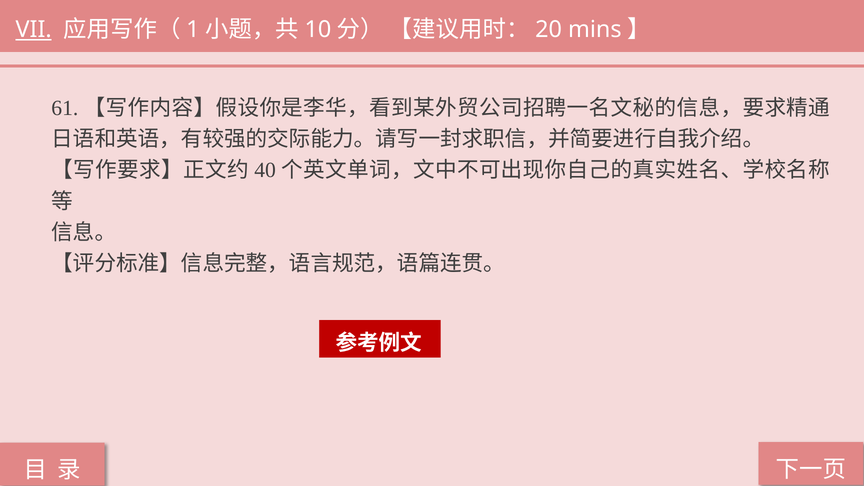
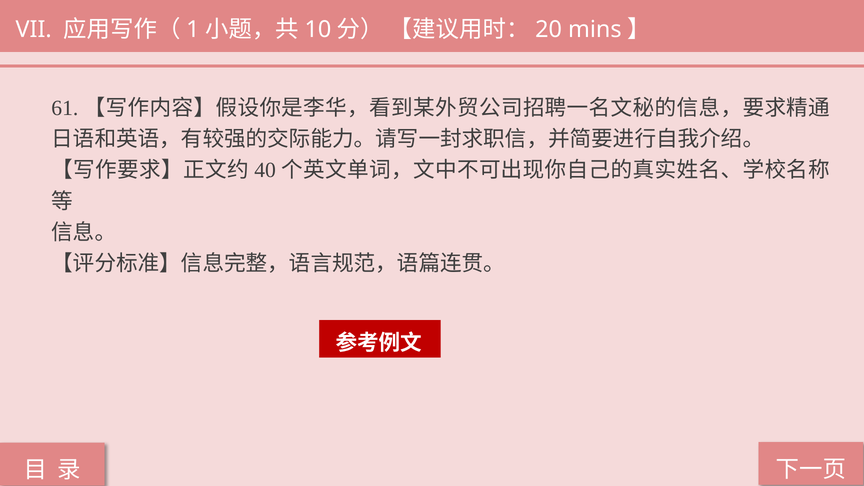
VII underline: present -> none (34, 30)
